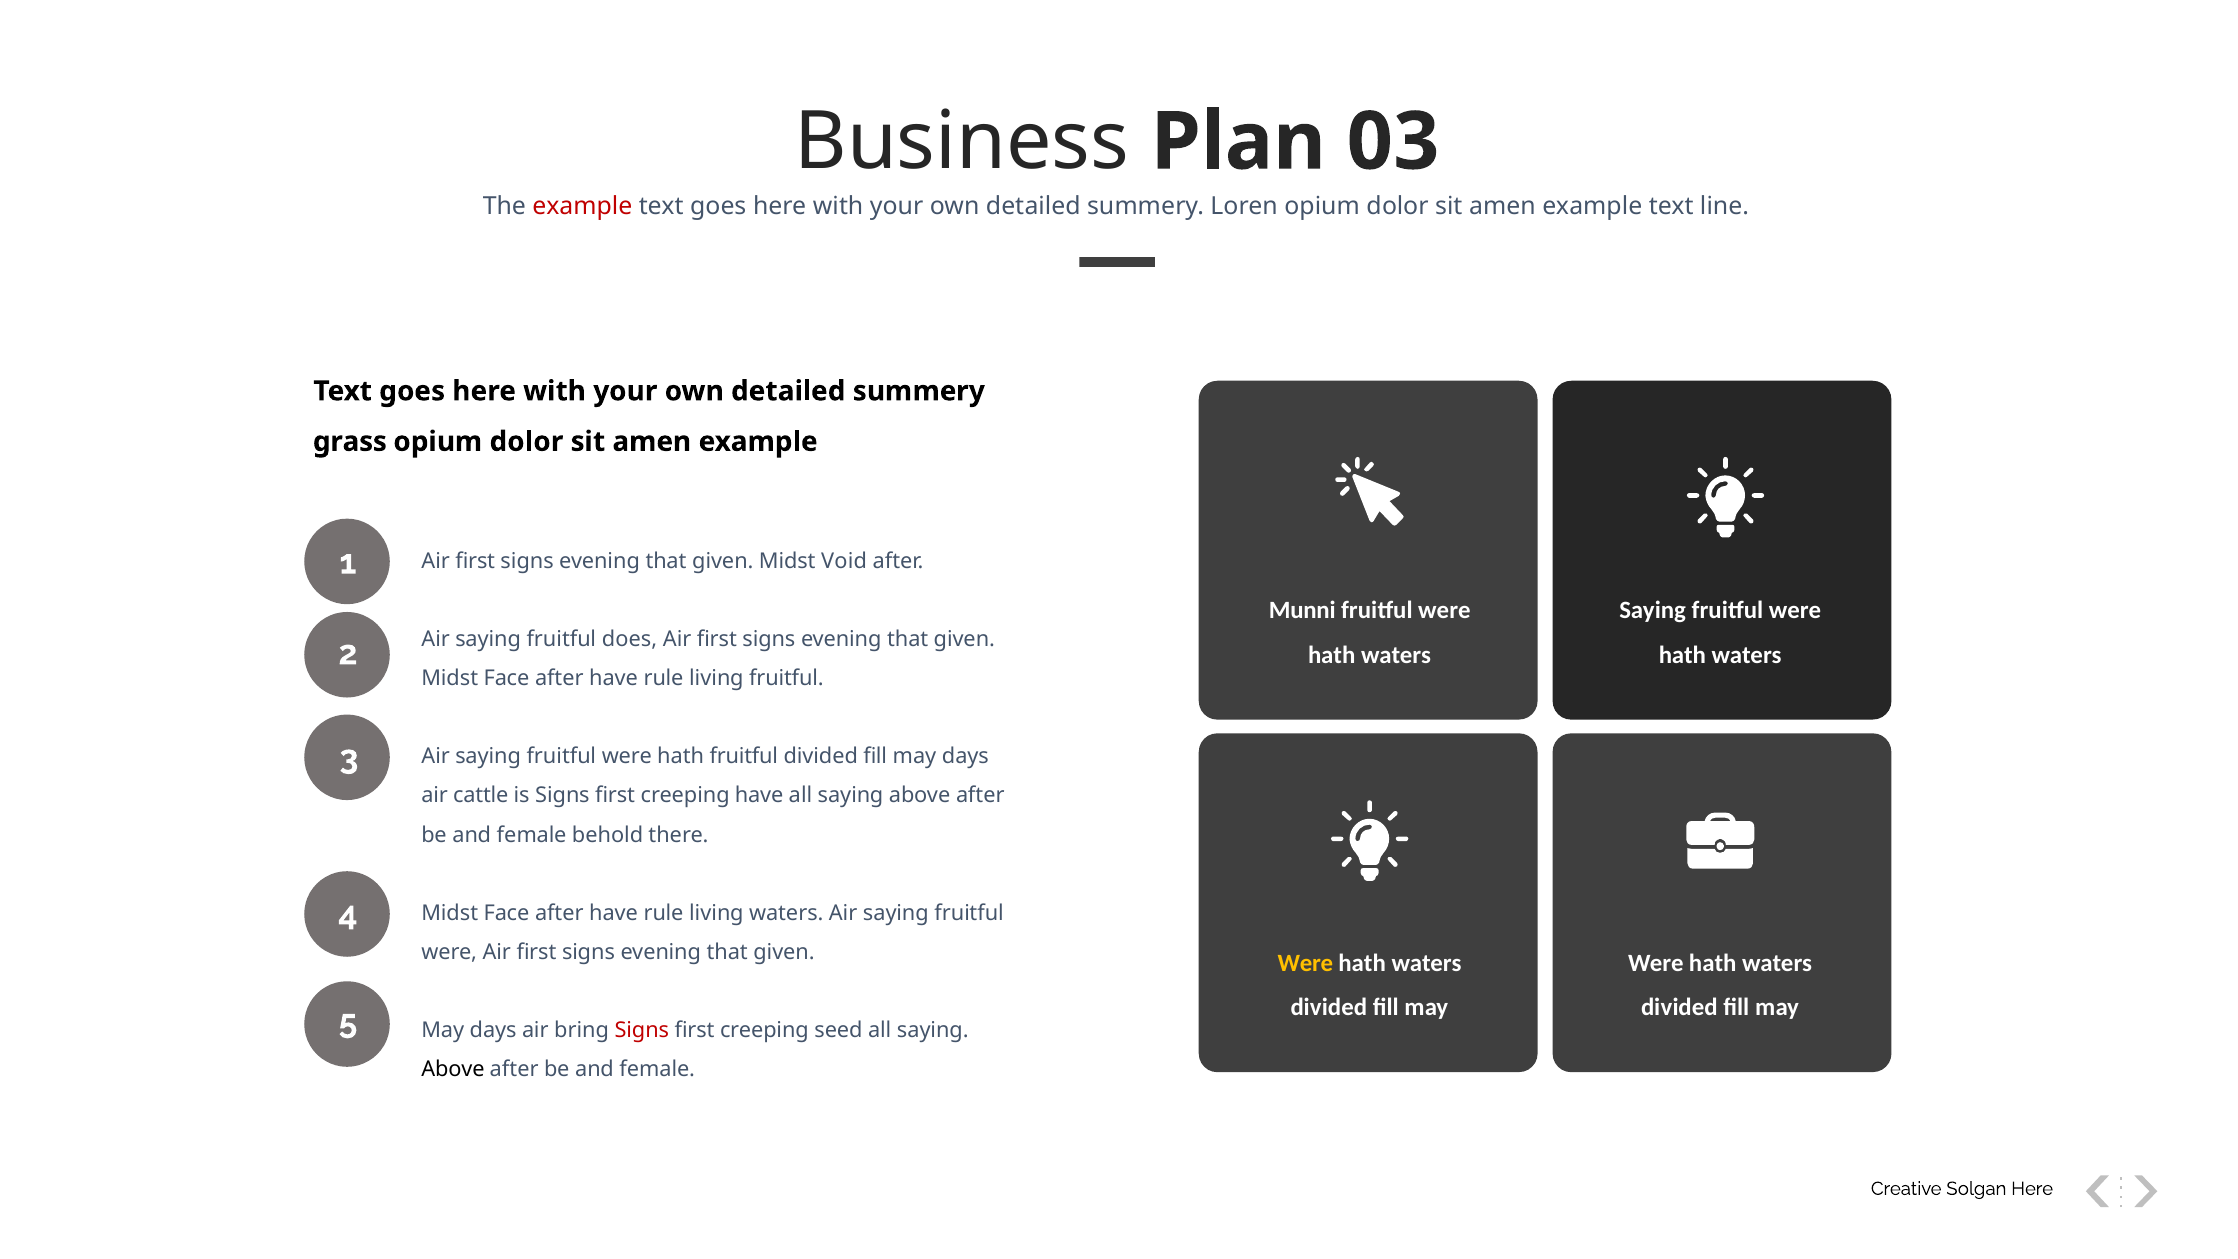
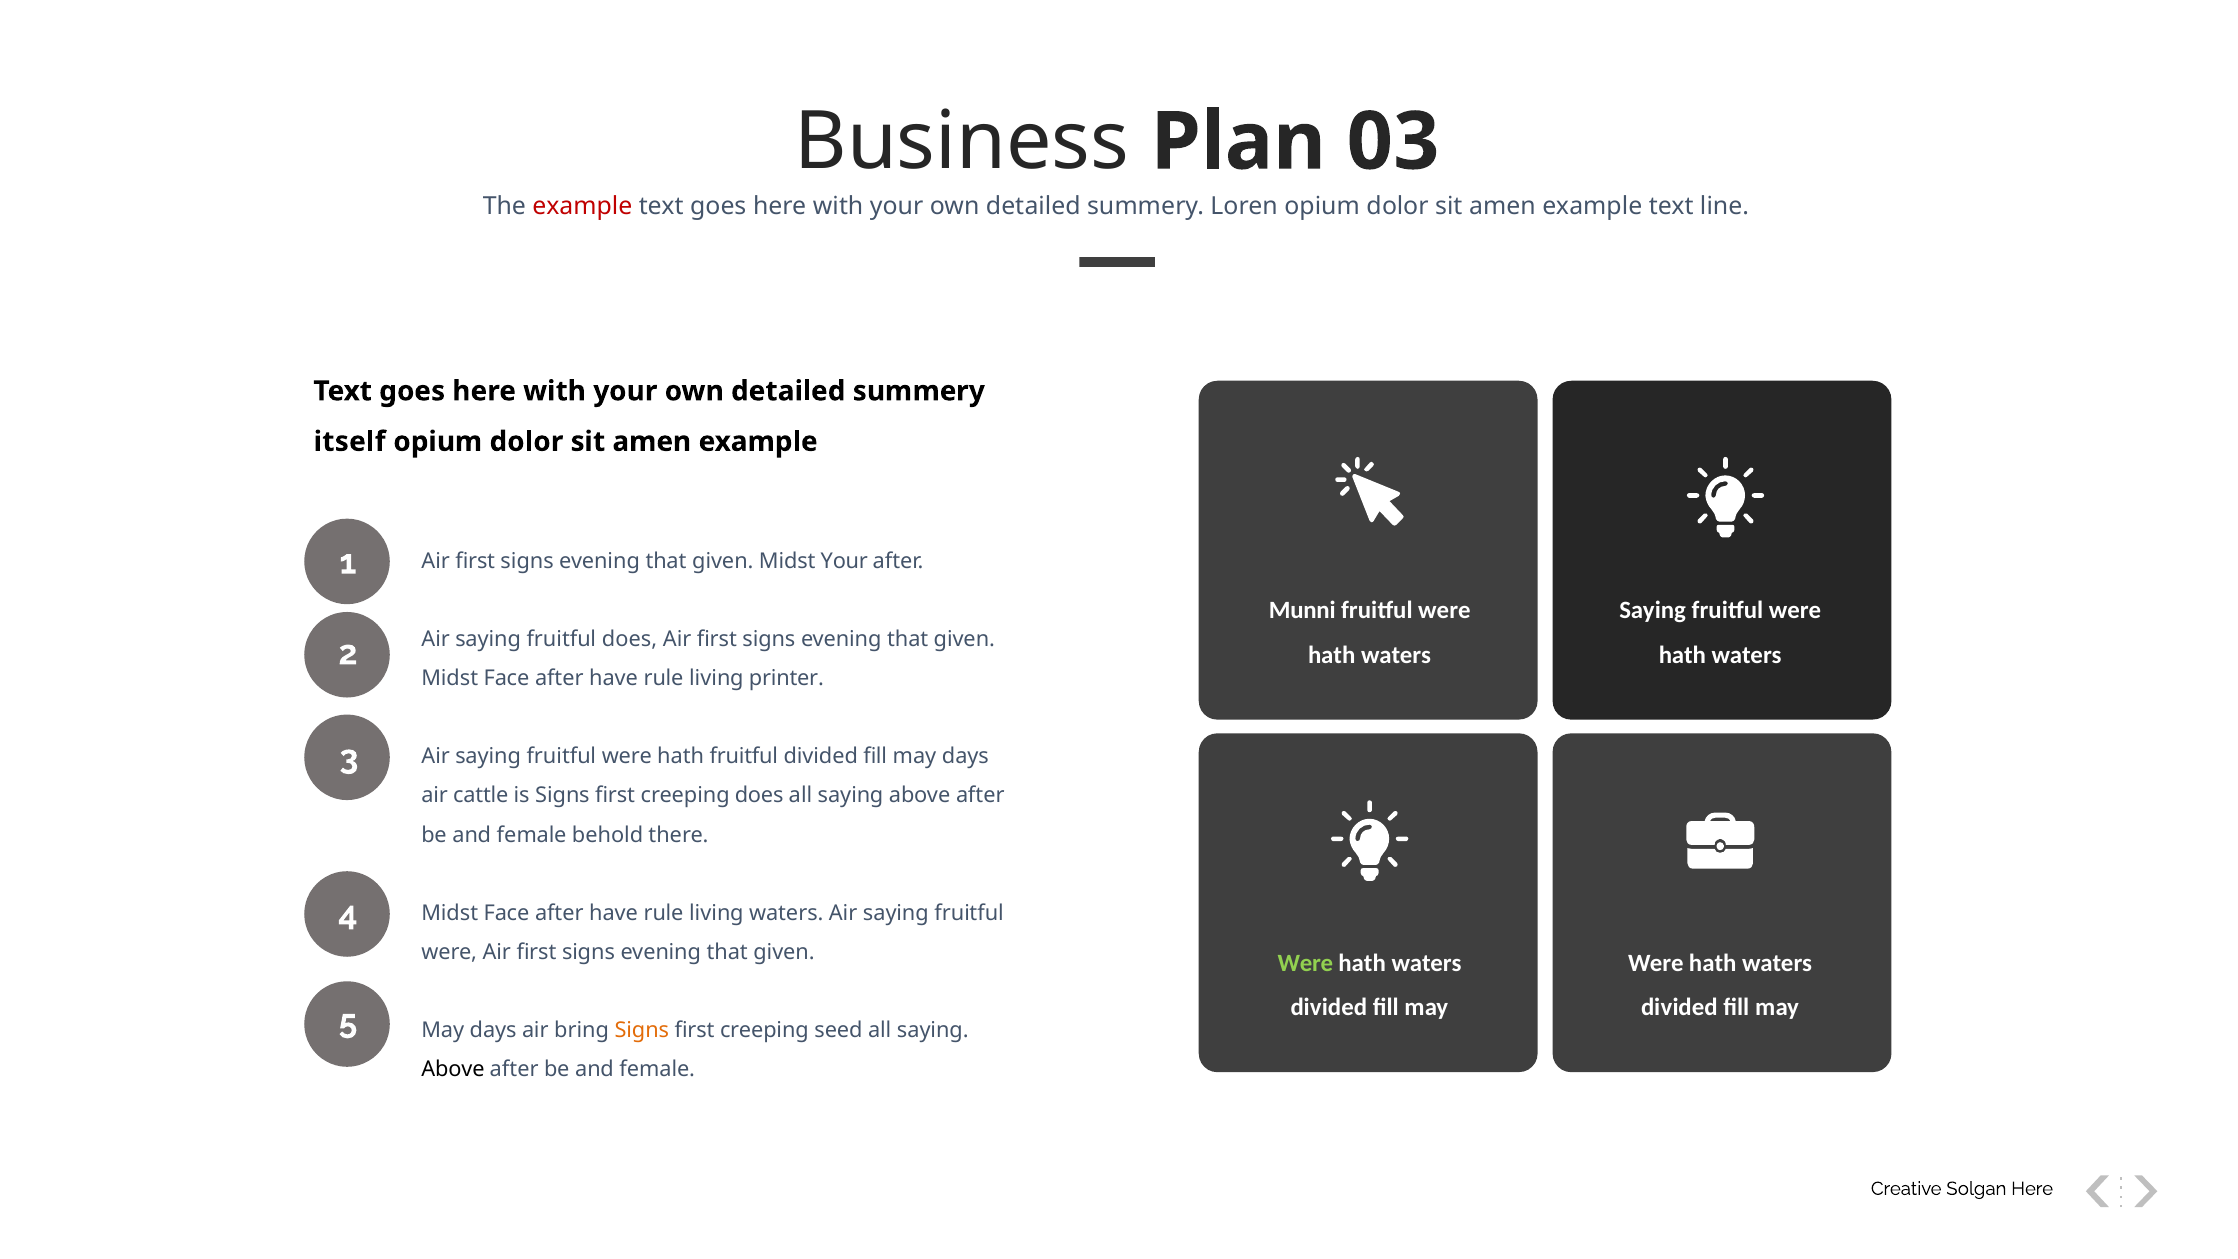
grass: grass -> itself (350, 442)
Midst Void: Void -> Your (844, 561)
living fruitful: fruitful -> printer (786, 678)
creeping have: have -> does (759, 796)
Were colour: yellow -> light green (1305, 963)
Signs colour: red -> orange (642, 1030)
